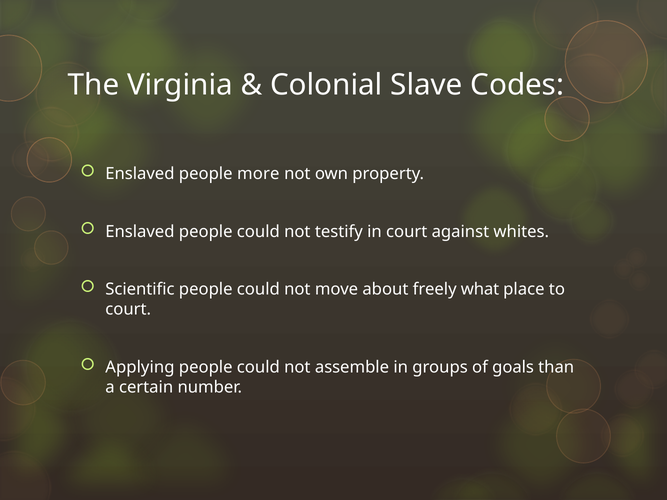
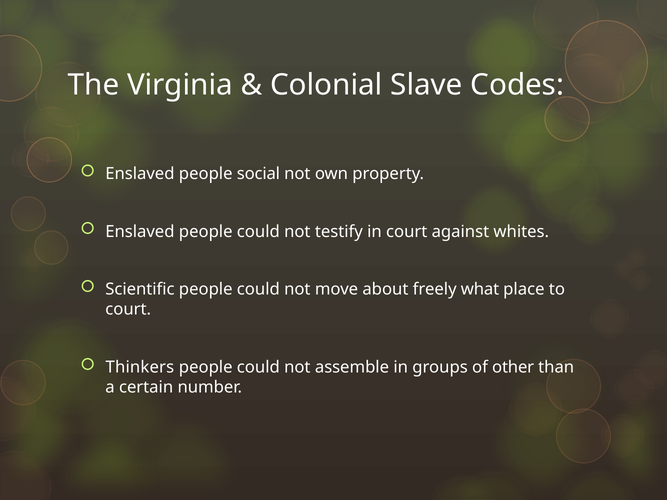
more: more -> social (258, 174)
Applying: Applying -> Thinkers (140, 367)
goals: goals -> other (513, 367)
